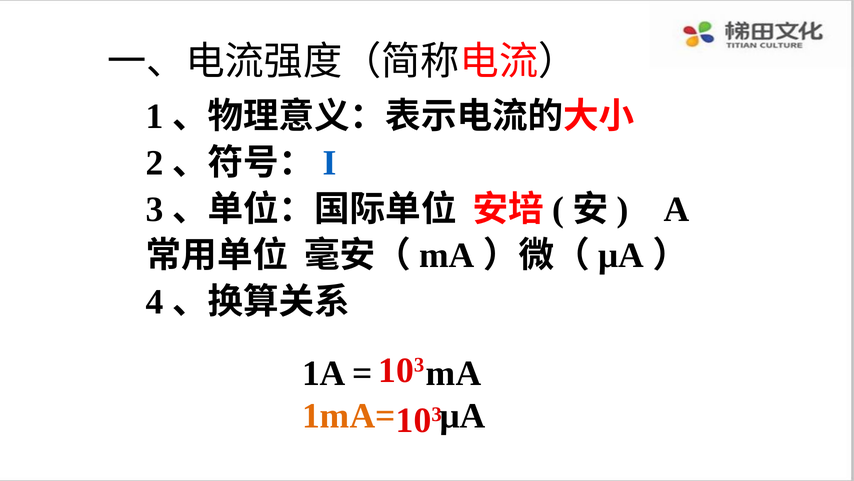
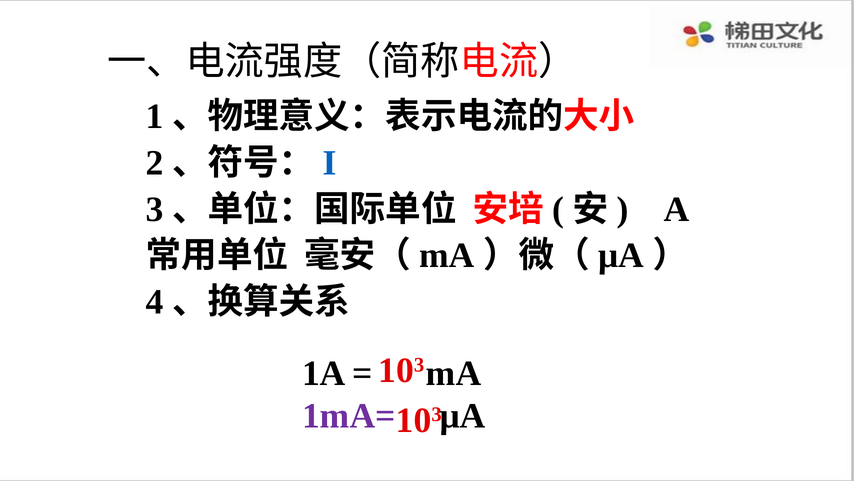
1mA= colour: orange -> purple (349, 415)
